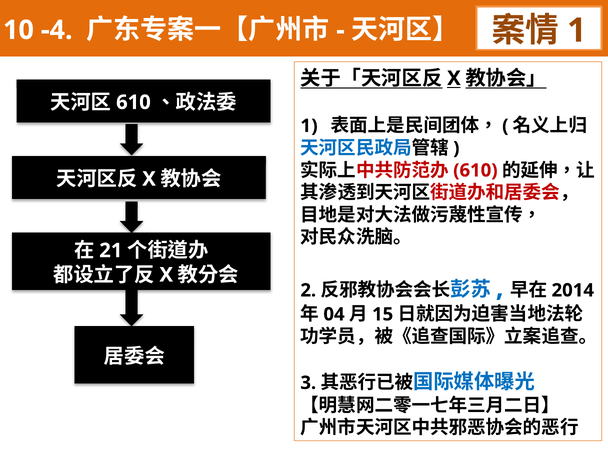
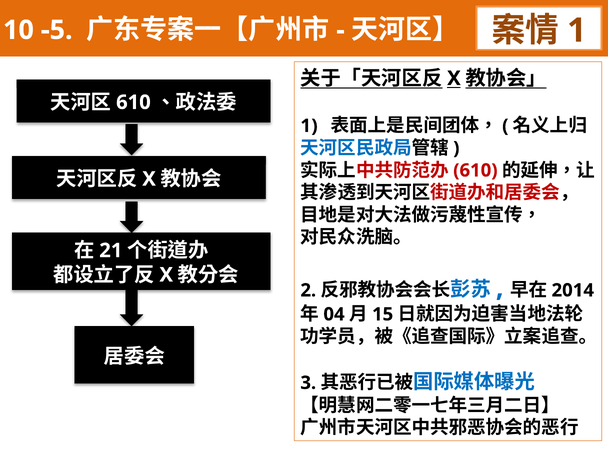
-4: -4 -> -5 (57, 30)
